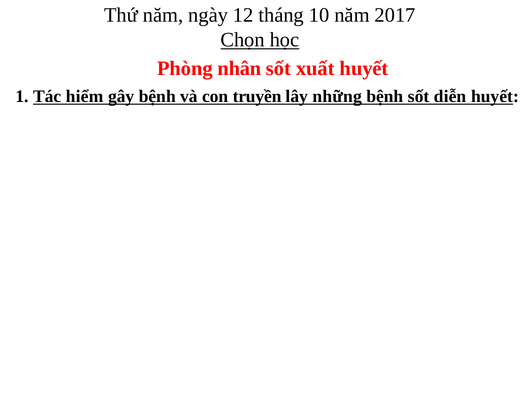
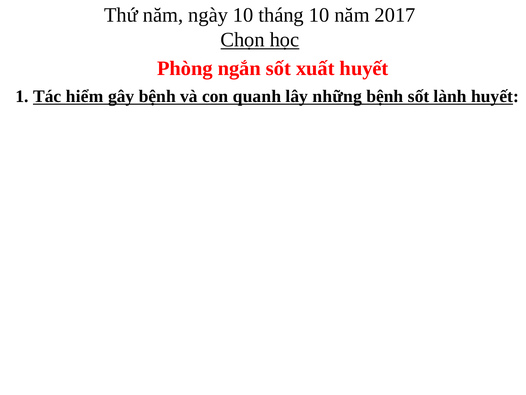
ngày 12: 12 -> 10 (243, 15)
nhân: nhân -> ngắn (239, 68)
truyền: truyền -> quanh (257, 96)
diễn: diễn -> lành (450, 96)
